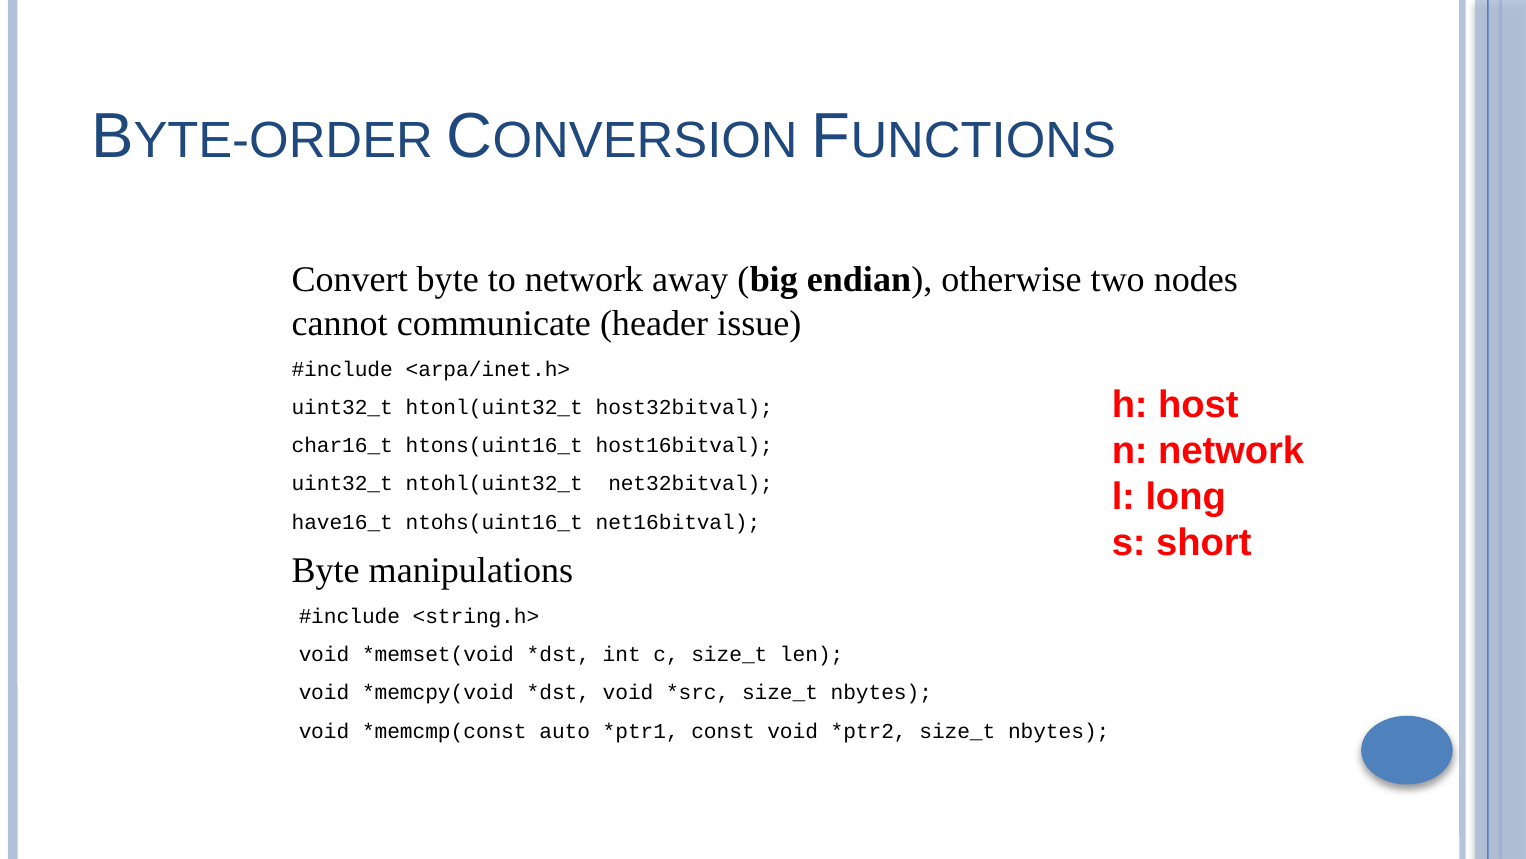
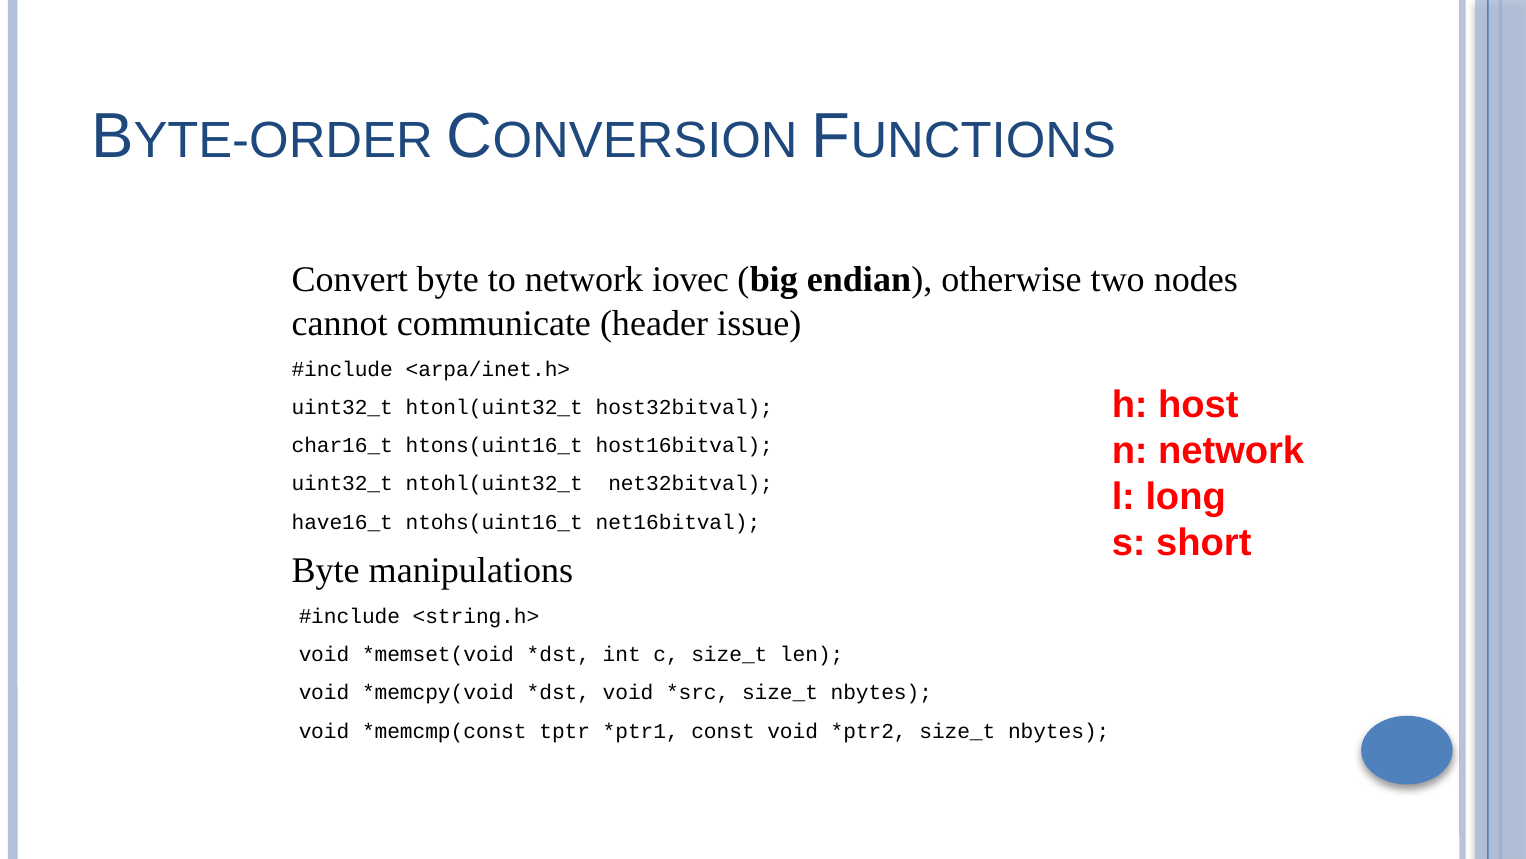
away: away -> iovec (690, 280)
auto: auto -> tptr (565, 731)
